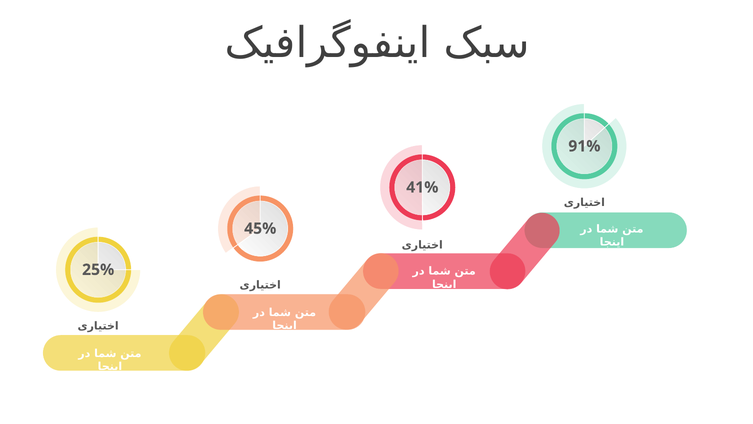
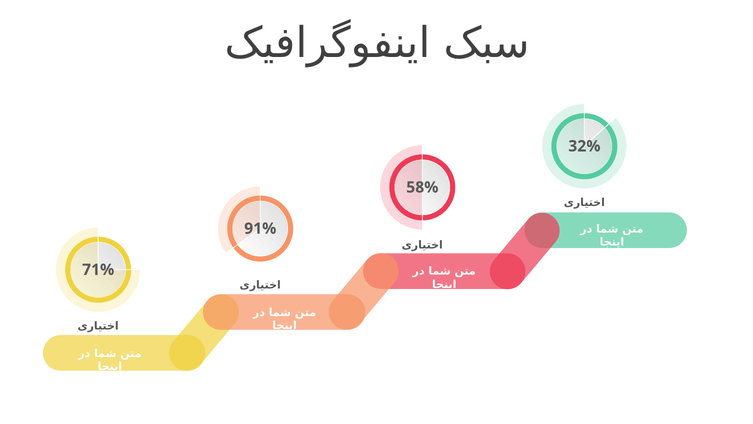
91%: 91% -> 32% (584, 146)
41%: 41% -> 58% (422, 187)
45%: 45% -> 91% (260, 228)
25%: 25% -> 71% (98, 269)
